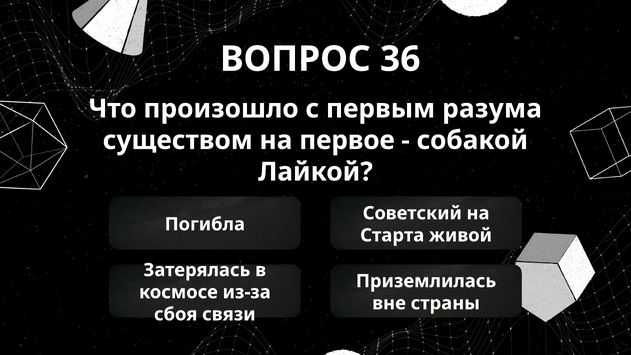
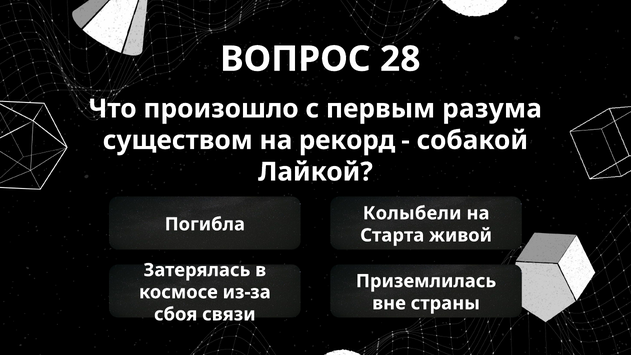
36: 36 -> 28 (400, 59)
первое: первое -> рекорд (347, 140)
Советский: Советский -> Колыбели (412, 213)
